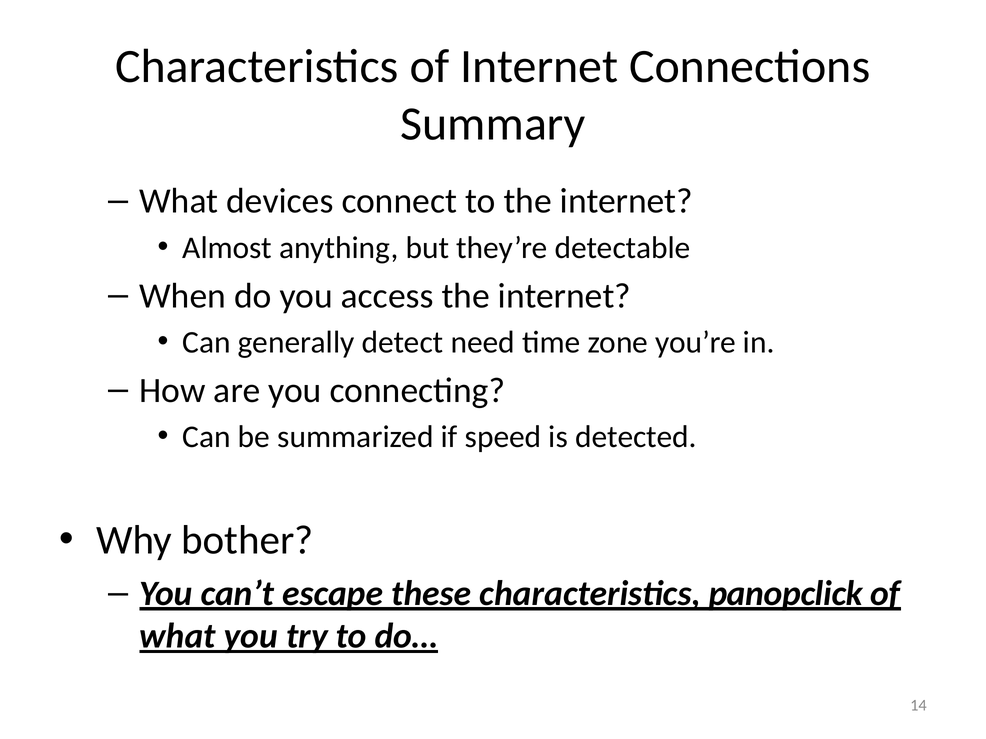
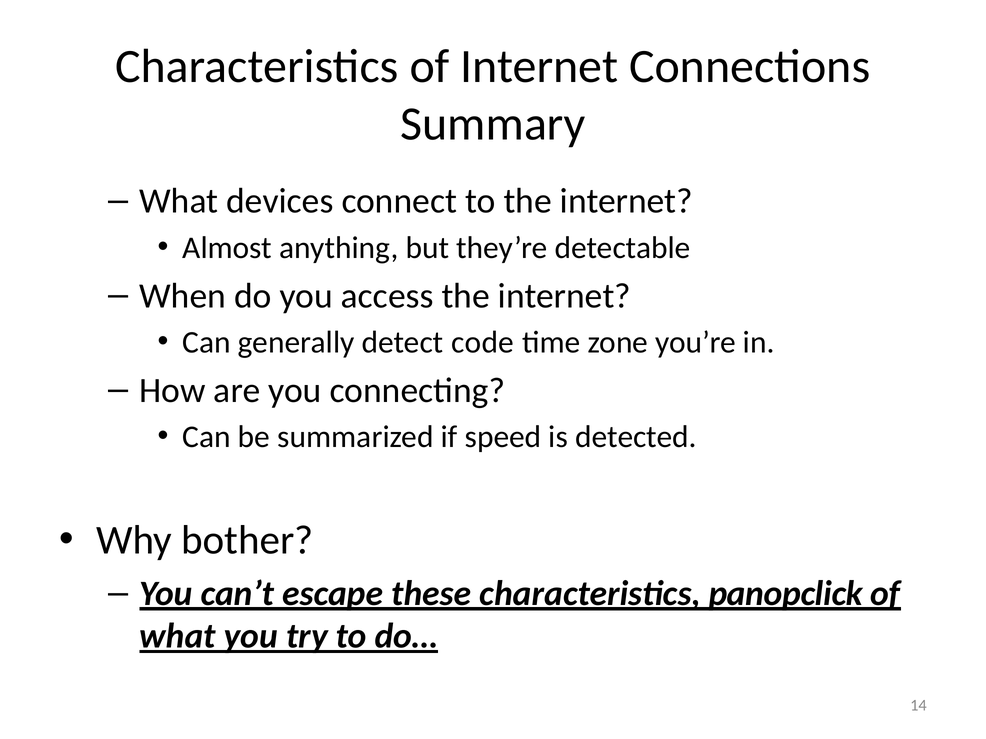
need: need -> code (483, 343)
